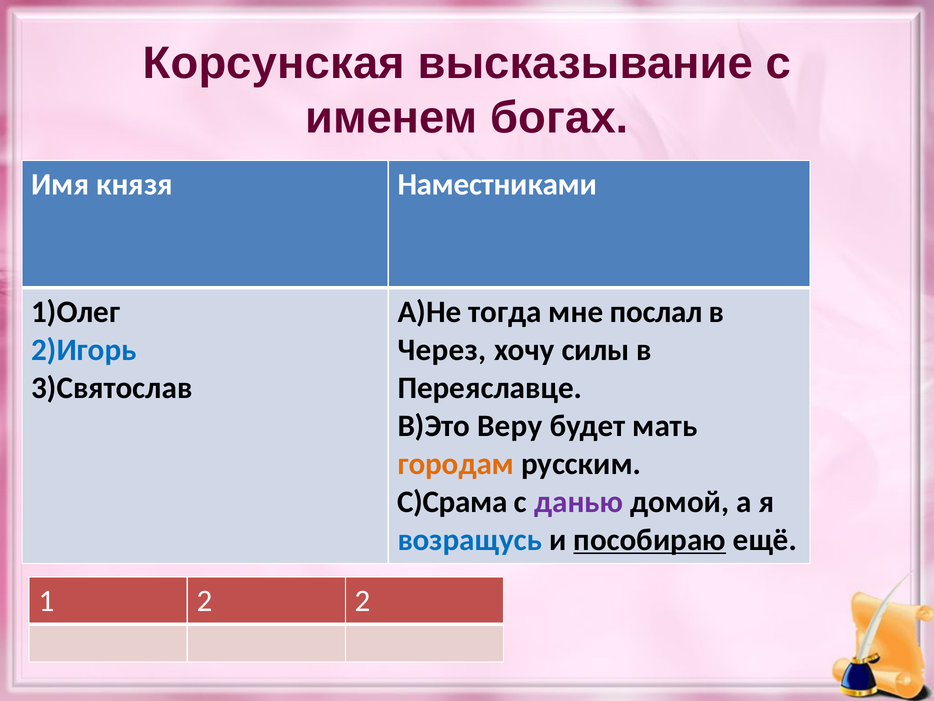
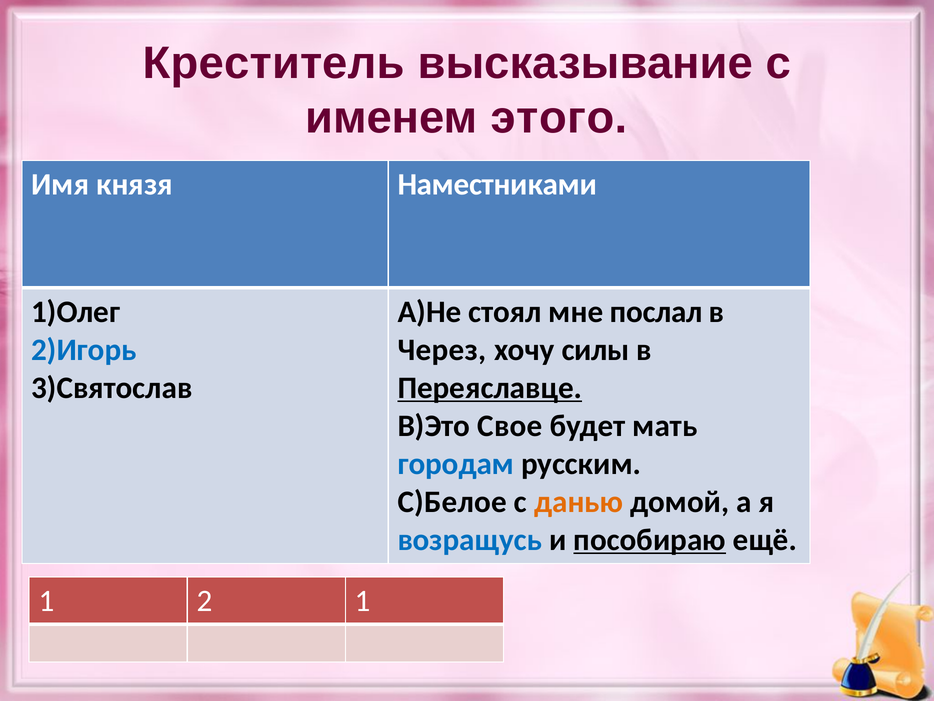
Корсунская: Корсунская -> Креститель (274, 63)
богах: богах -> этого (559, 118)
тогда: тогда -> стоял (505, 312)
Переяславце underline: none -> present (490, 388)
Веру: Веру -> Свое (510, 426)
городам colour: orange -> blue (456, 464)
С)Срама: С)Срама -> С)Белое (452, 502)
данью colour: purple -> orange (579, 502)
2 2: 2 -> 1 (363, 600)
